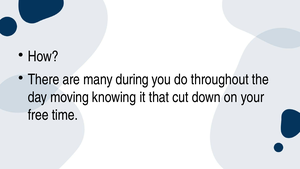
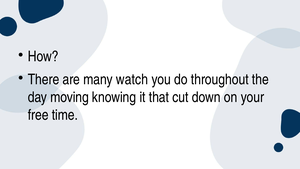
during: during -> watch (132, 79)
